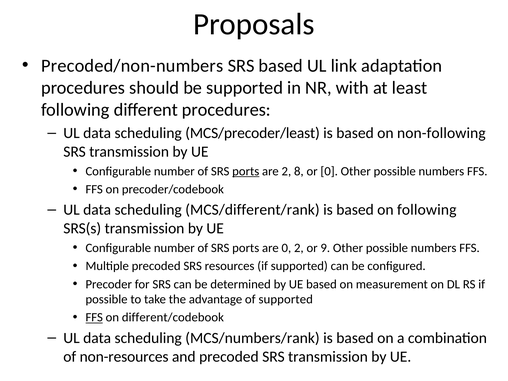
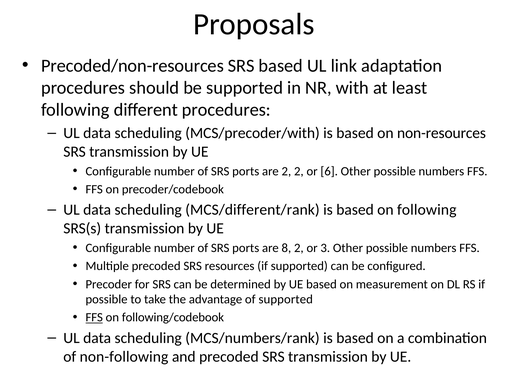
Precoded/non-numbers: Precoded/non-numbers -> Precoded/non-resources (132, 66)
MCS/precoder/least: MCS/precoder/least -> MCS/precoder/with (253, 133)
non-following: non-following -> non-resources (441, 133)
ports underline: present -> none (246, 171)
2 8: 8 -> 2 (299, 171)
or 0: 0 -> 6 (329, 171)
are 0: 0 -> 8 (286, 248)
9: 9 -> 3 (325, 248)
different/codebook: different/codebook -> following/codebook (173, 317)
non-resources: non-resources -> non-following (124, 357)
